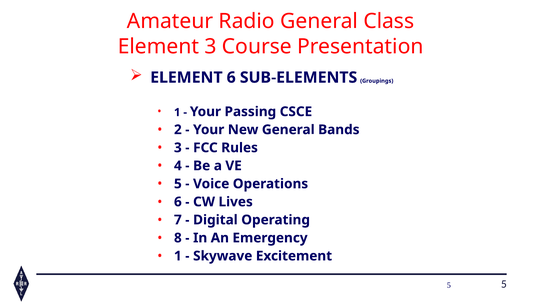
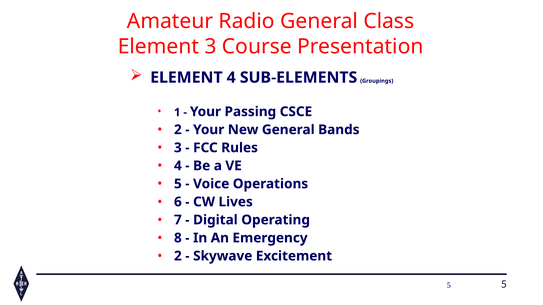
ELEMENT 6: 6 -> 4 (231, 78)
1: 1 -> 2 (178, 256)
